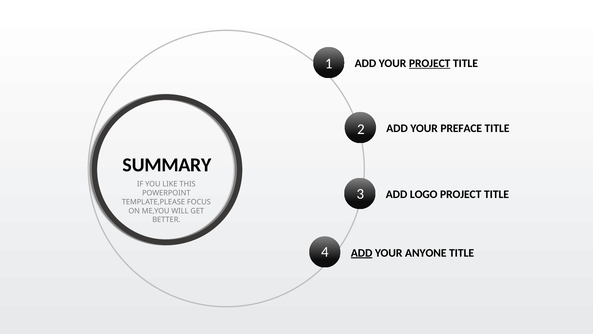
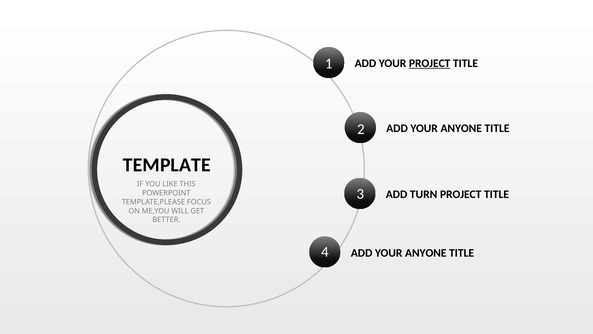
PREFACE: PREFACE -> ANYONE (461, 128)
SUMMARY: SUMMARY -> TEMPLATE (167, 165)
LOGO: LOGO -> TURN (424, 194)
ADD underline: present -> none (362, 253)
